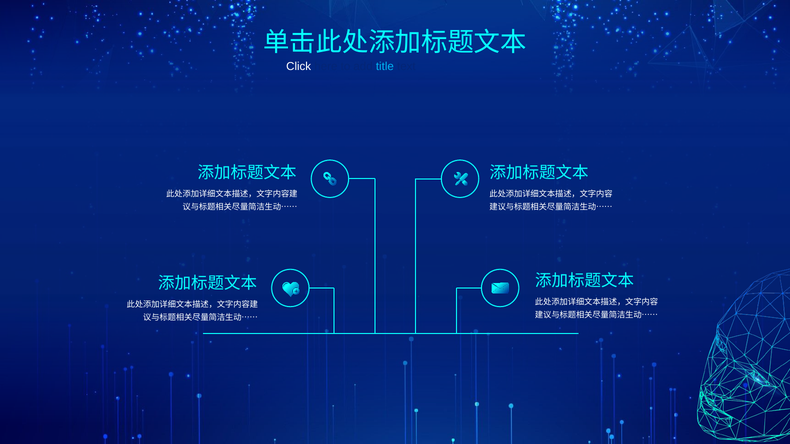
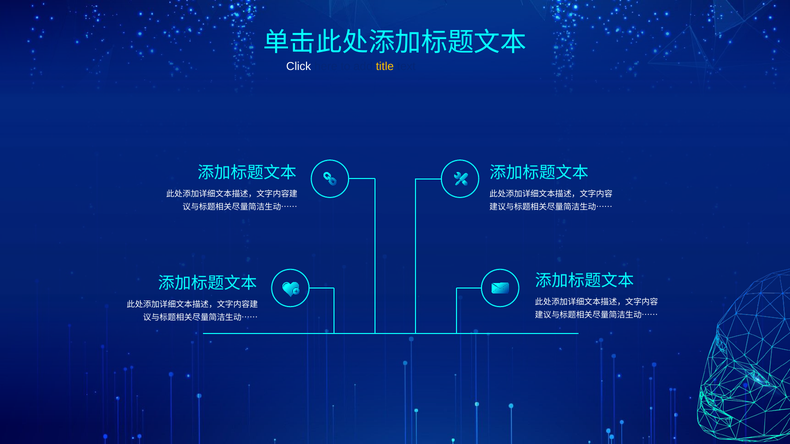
title colour: light blue -> yellow (385, 66)
